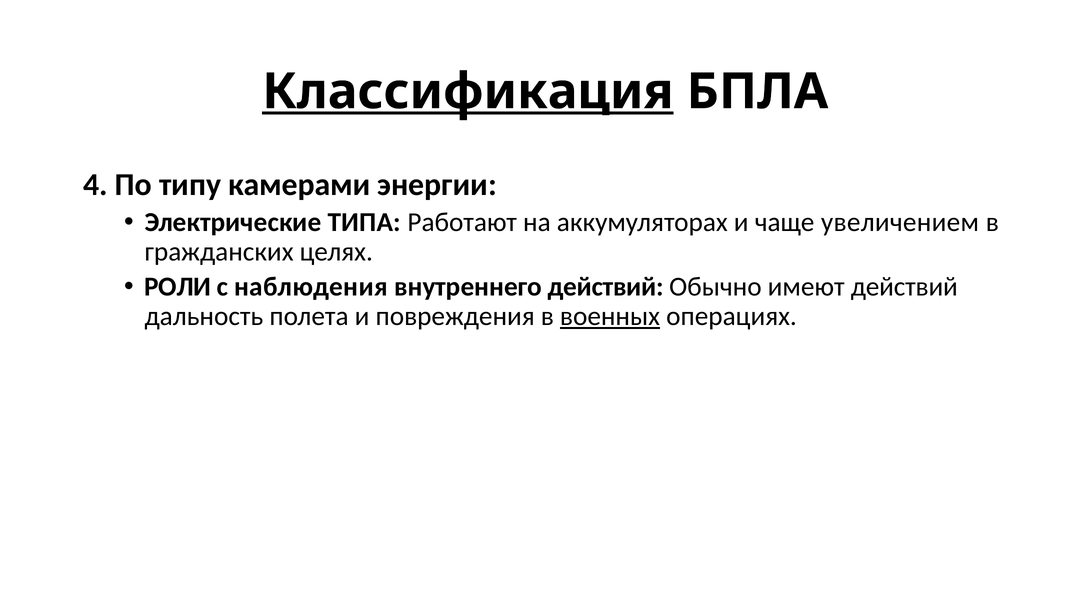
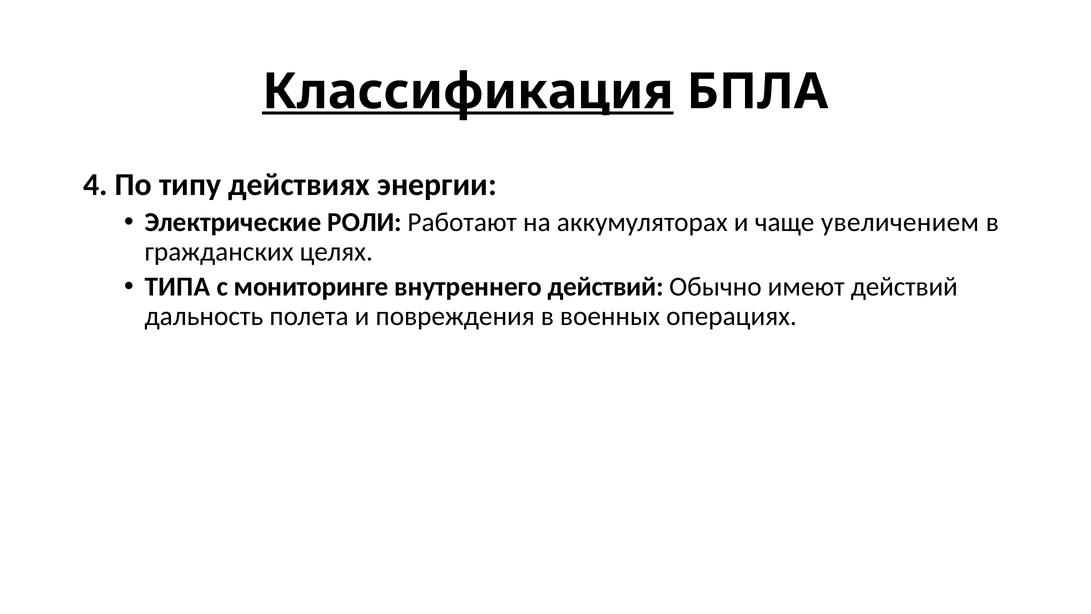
камерами: камерами -> действиях (299, 184)
ТИПА: ТИПА -> РОЛИ (364, 222)
РОЛИ: РОЛИ -> ТИПА (177, 287)
наблюдения: наблюдения -> мониторинге (311, 287)
военных underline: present -> none (610, 316)
